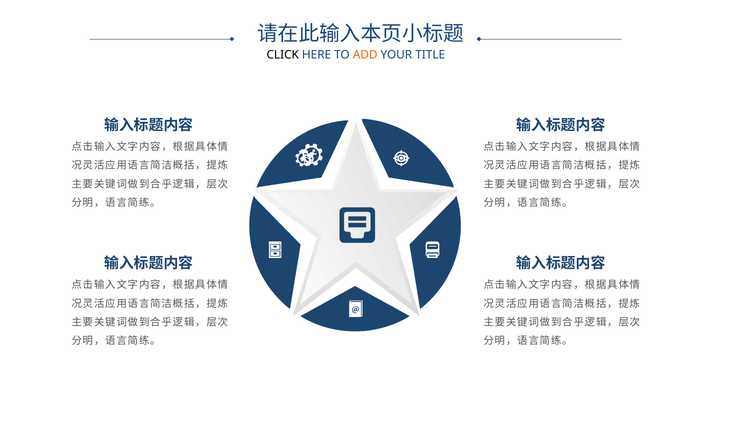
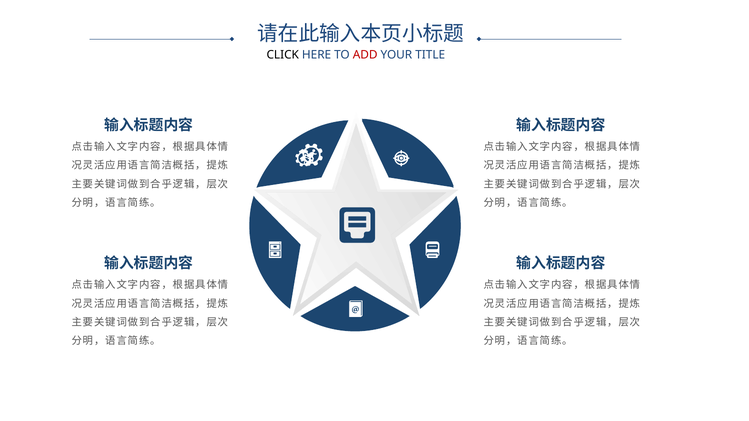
ADD colour: orange -> red (365, 55)
